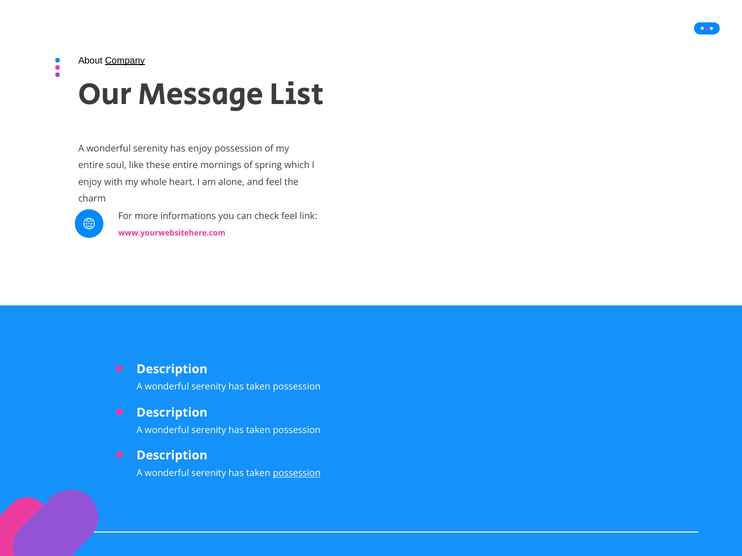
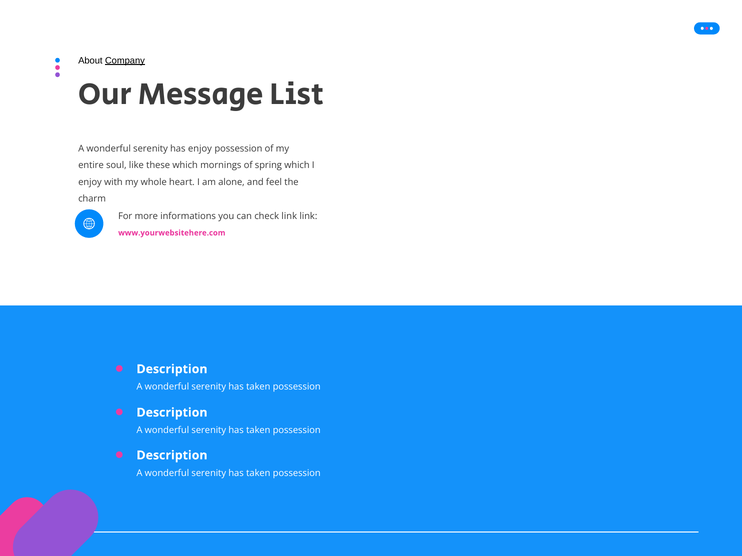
these entire: entire -> which (185, 165)
check feel: feel -> link (289, 217)
possession underline: present -> none (297, 473)
